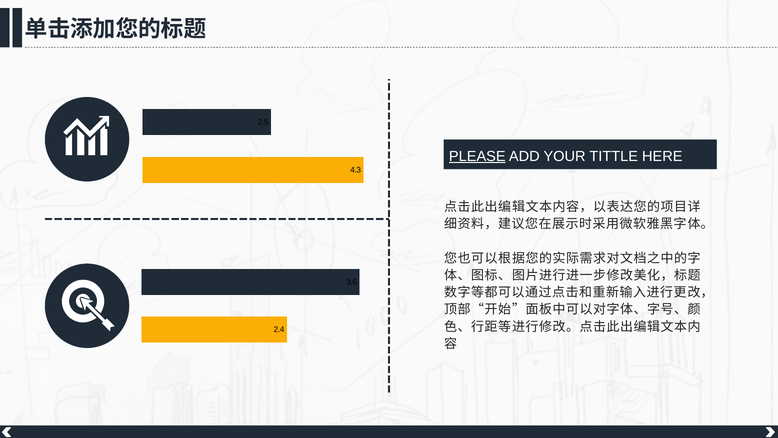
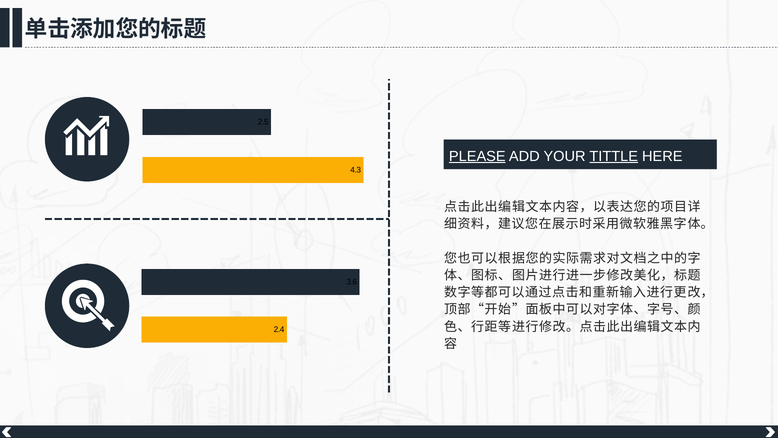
TITTLE underline: none -> present (614, 156)
